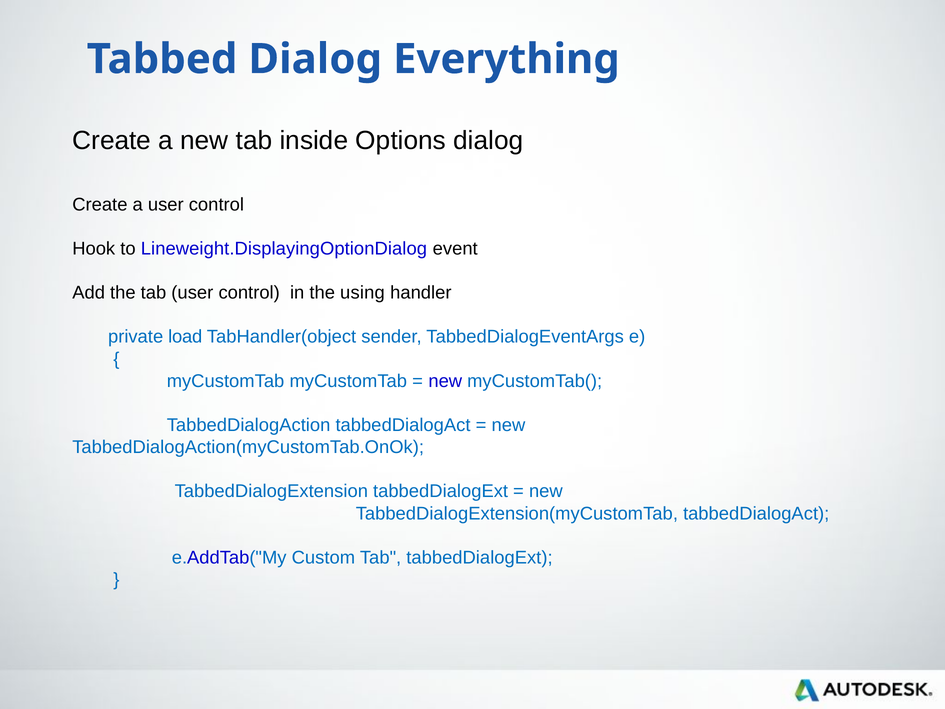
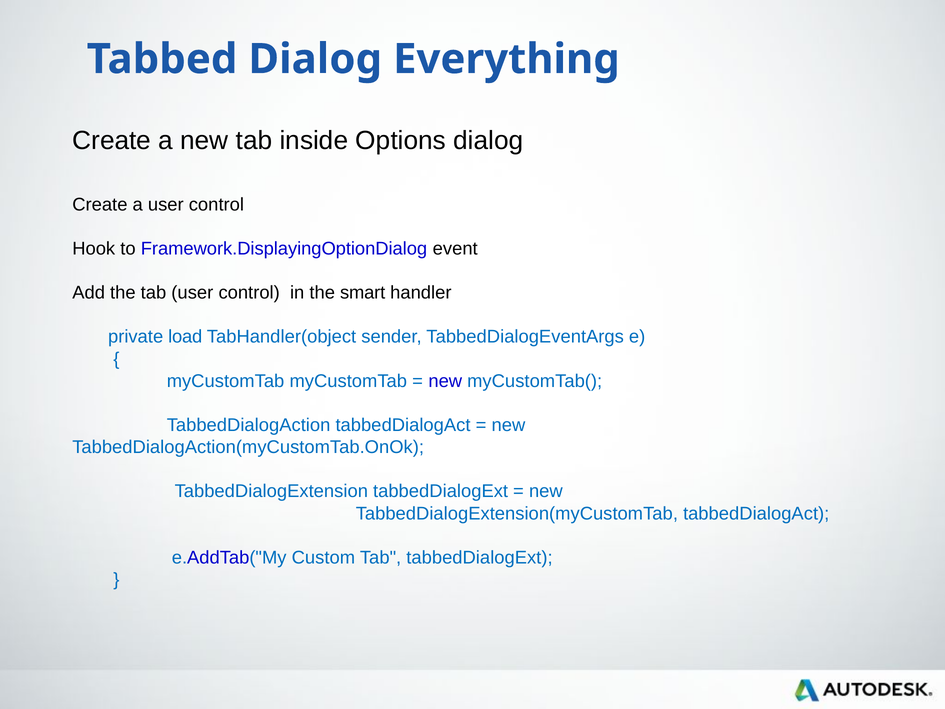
Lineweight.DisplayingOptionDialog: Lineweight.DisplayingOptionDialog -> Framework.DisplayingOptionDialog (284, 249)
using: using -> smart (363, 293)
